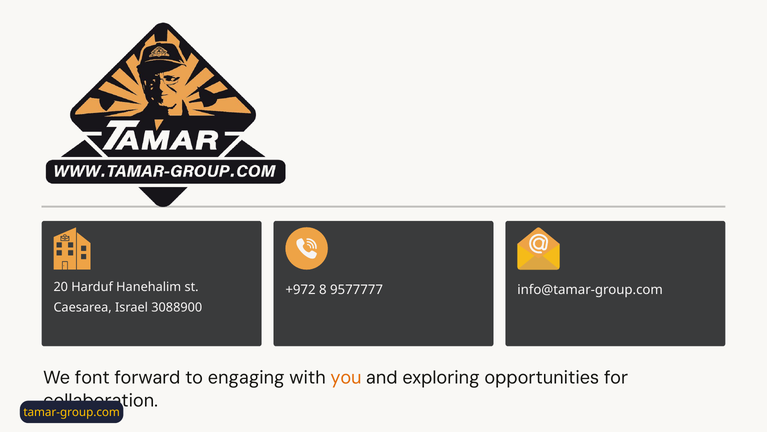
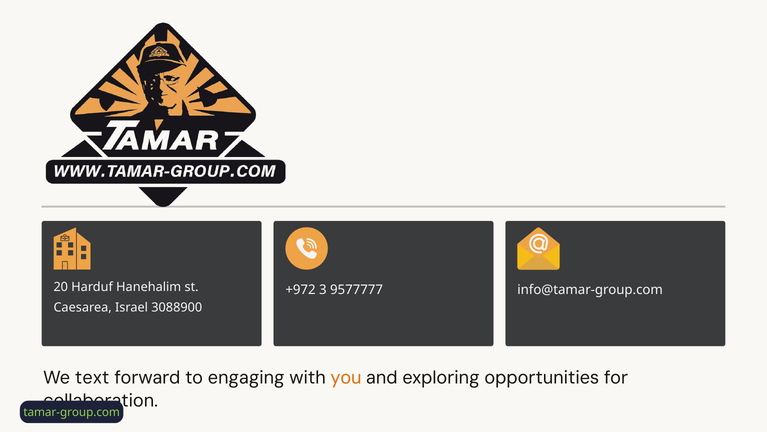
8: 8 -> 3 (323, 289)
font: font -> text (92, 377)
tamar-group.com colour: yellow -> light green (72, 412)
